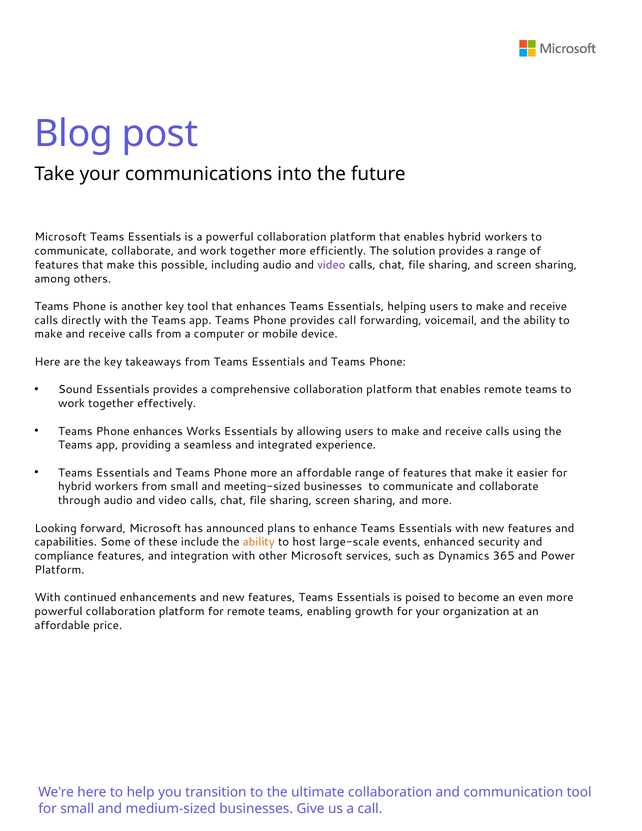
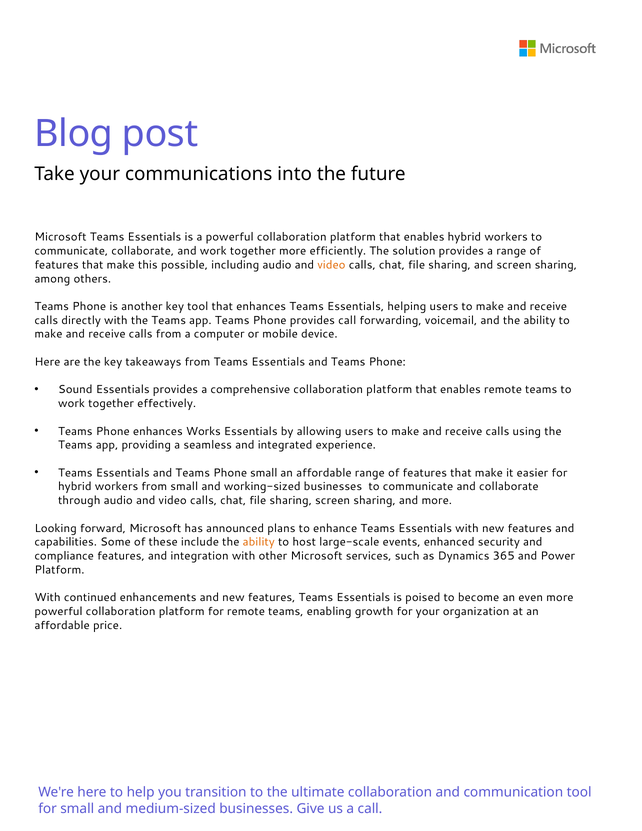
video colour: purple -> orange (331, 265)
Phone more: more -> small (264, 473)
meeting-sized: meeting-sized -> working-sized (262, 487)
